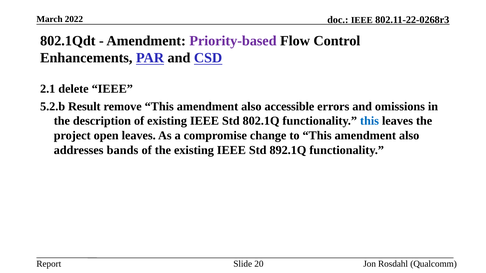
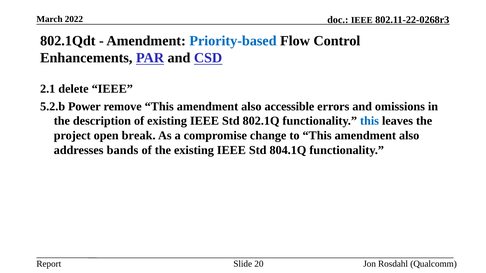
Priority-based colour: purple -> blue (233, 41)
Result: Result -> Power (84, 107)
open leaves: leaves -> break (139, 136)
892.1Q: 892.1Q -> 804.1Q (288, 150)
